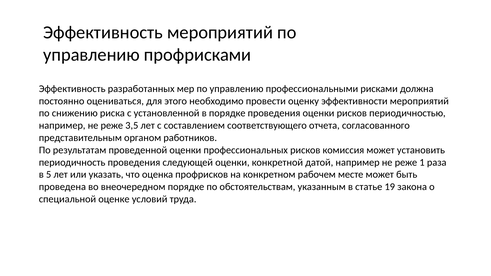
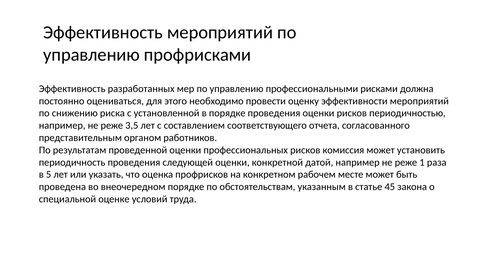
19: 19 -> 45 (390, 187)
